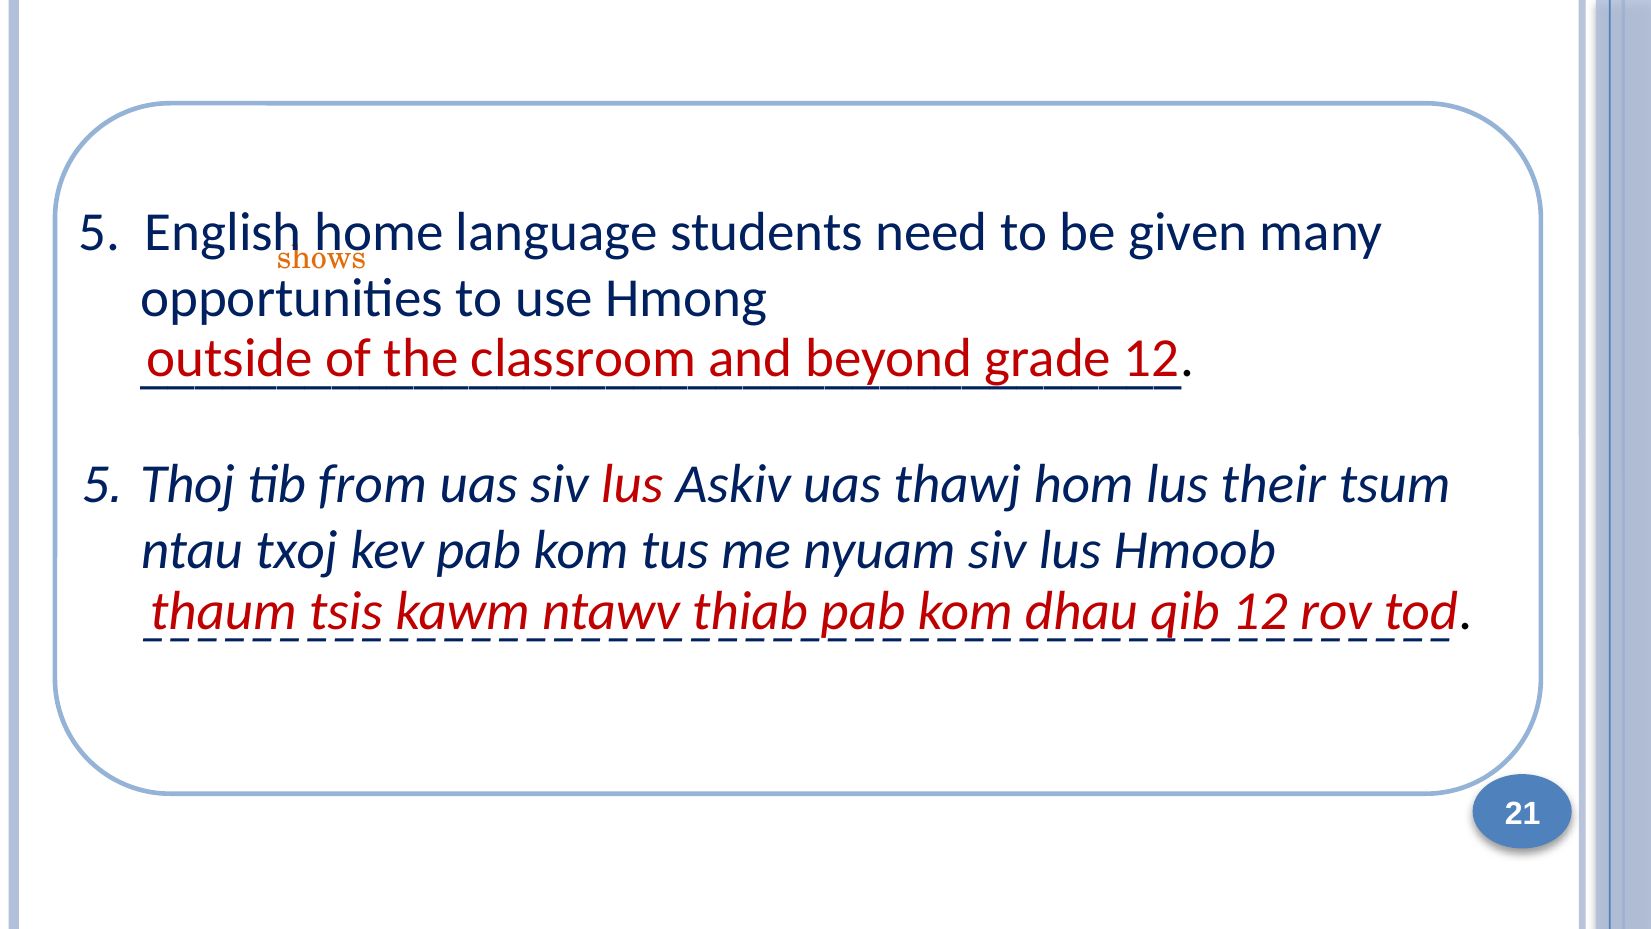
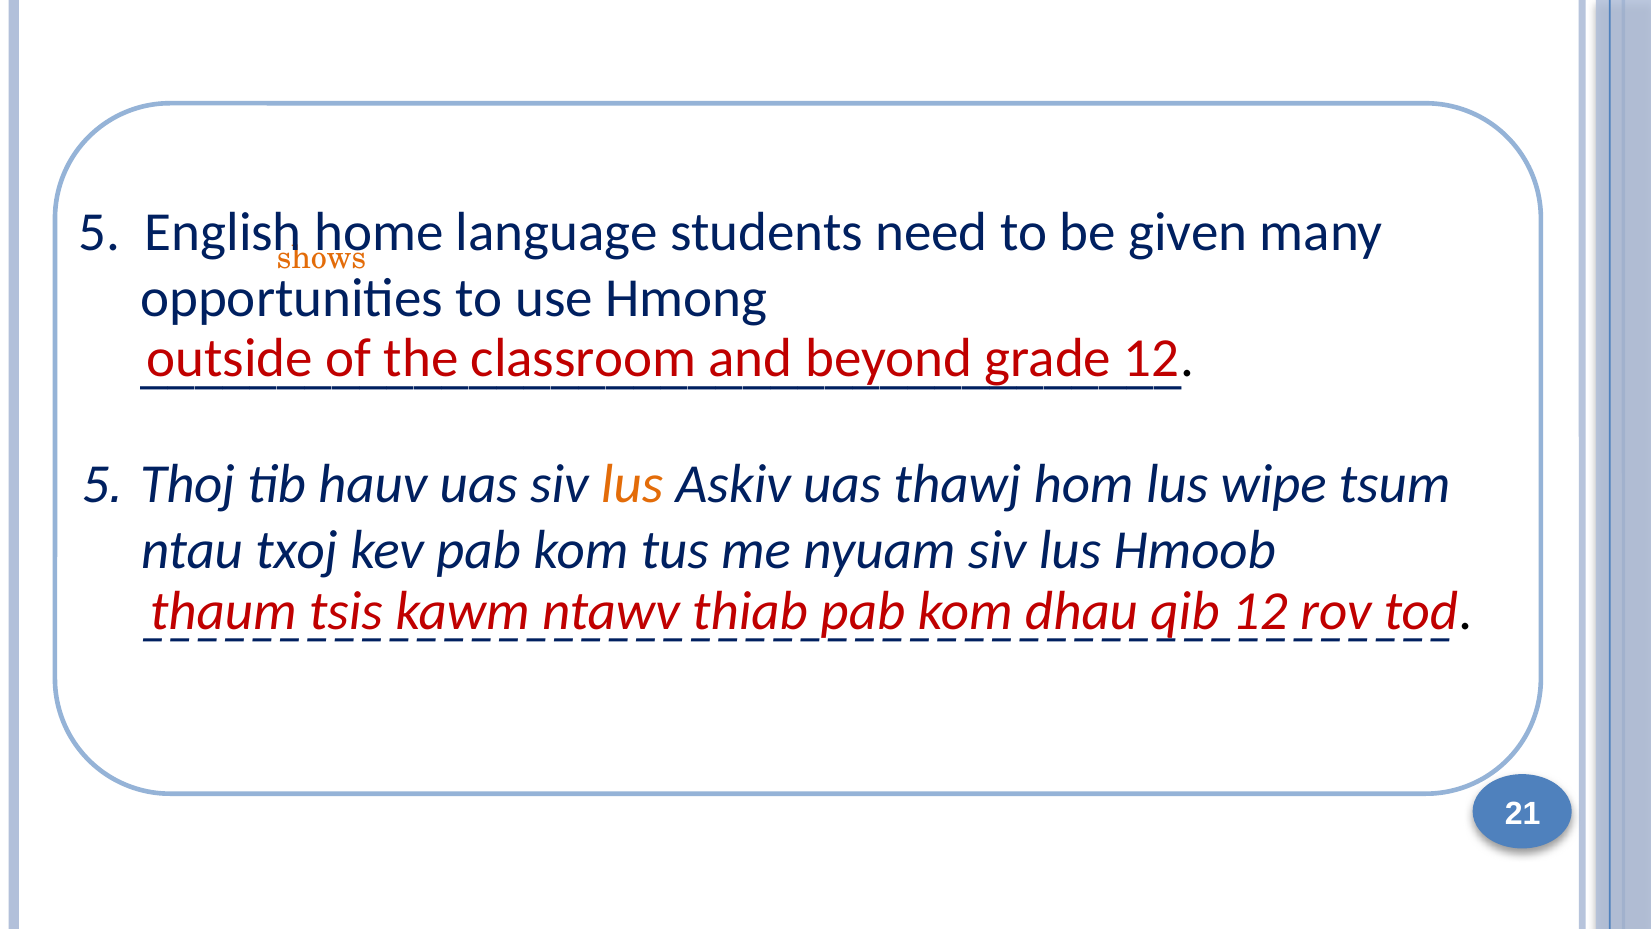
from: from -> hauv (373, 484)
lus colour: red -> orange (632, 484)
their: their -> wipe (1274, 484)
